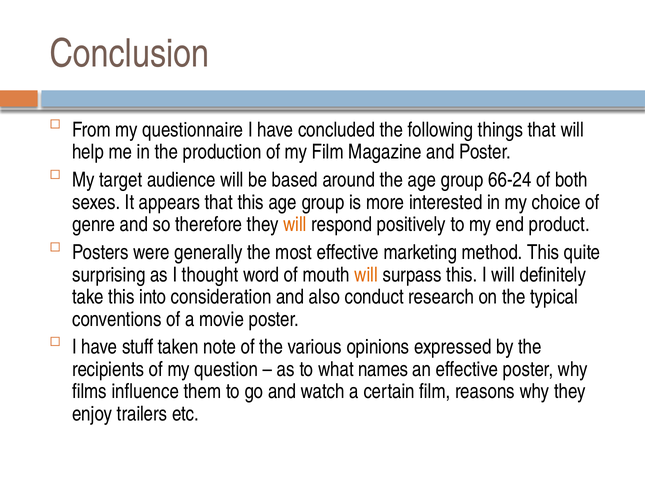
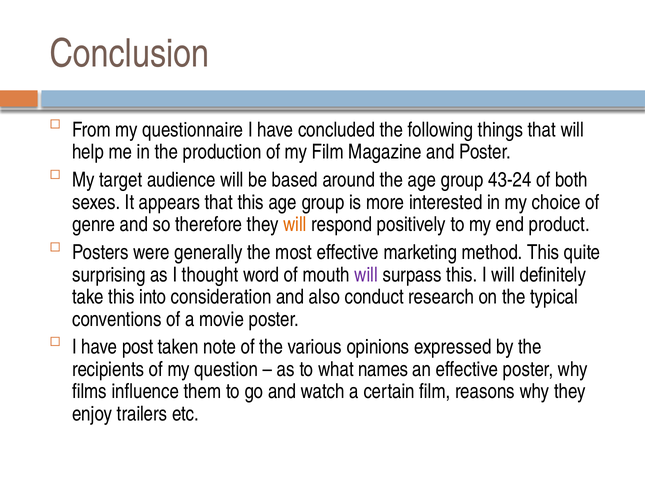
66-24: 66-24 -> 43-24 (510, 180)
will colour: orange -> purple (366, 275)
stuff: stuff -> post (138, 347)
